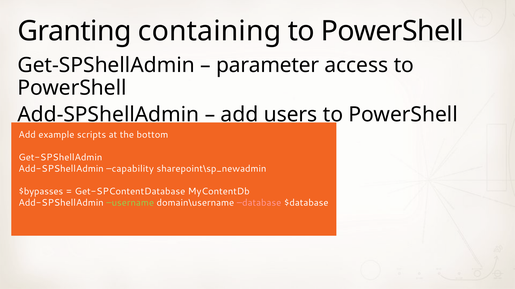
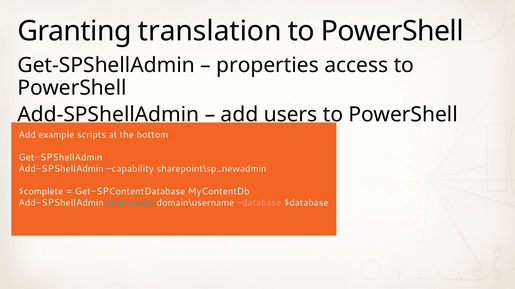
containing: containing -> translation (210, 31)
parameter: parameter -> properties (268, 65)
$bypasses: $bypasses -> $complete (41, 192)
username colour: light green -> light blue (130, 203)
